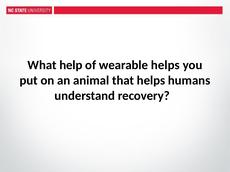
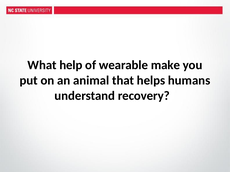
wearable helps: helps -> make (165, 65)
